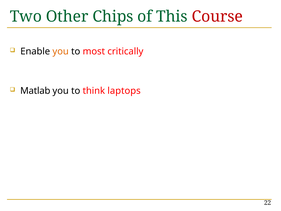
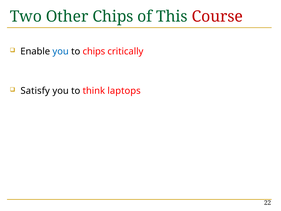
you colour: orange -> blue (61, 51)
to most: most -> chips (94, 51)
Matlab: Matlab -> Satisfy (35, 91)
